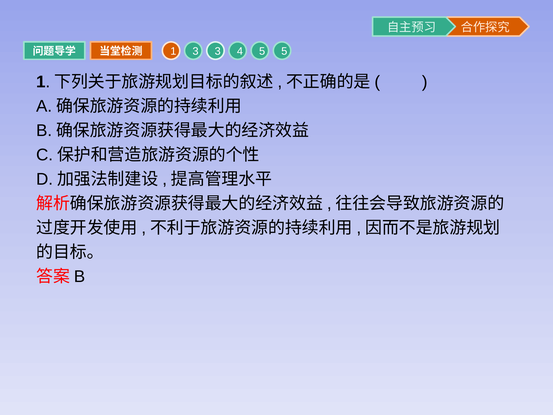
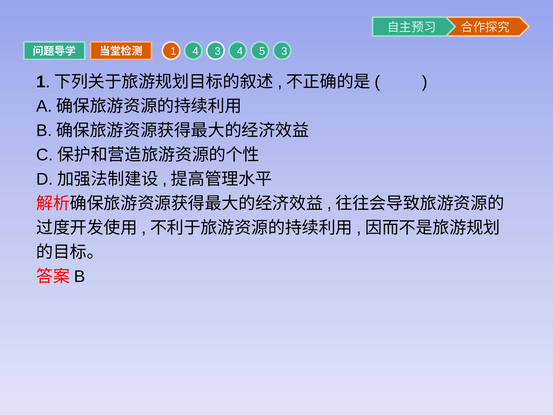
1 3: 3 -> 4 (196, 51)
5 5: 5 -> 3 (284, 51)
